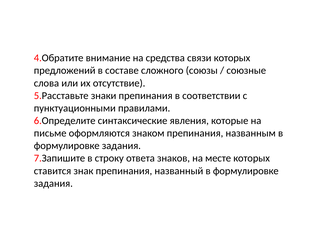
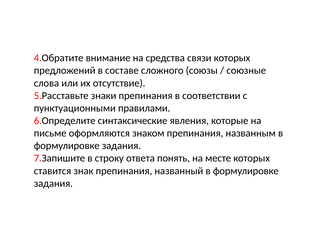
знаков: знаков -> понять (174, 158)
